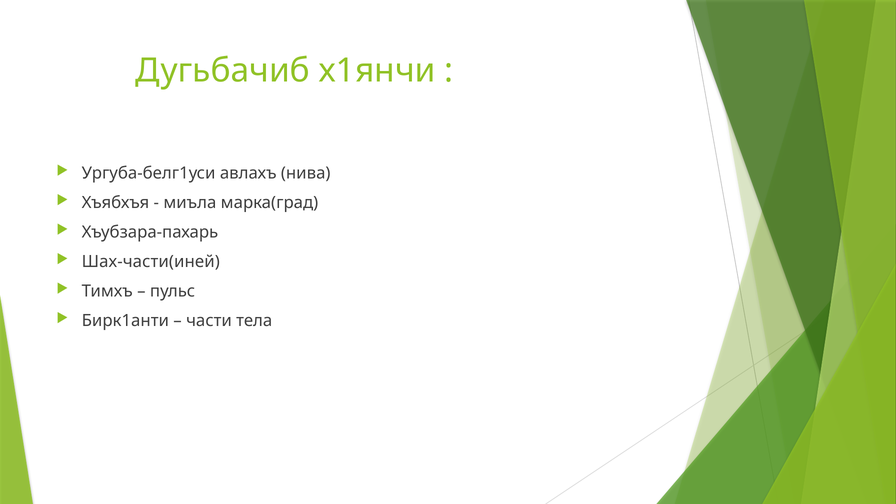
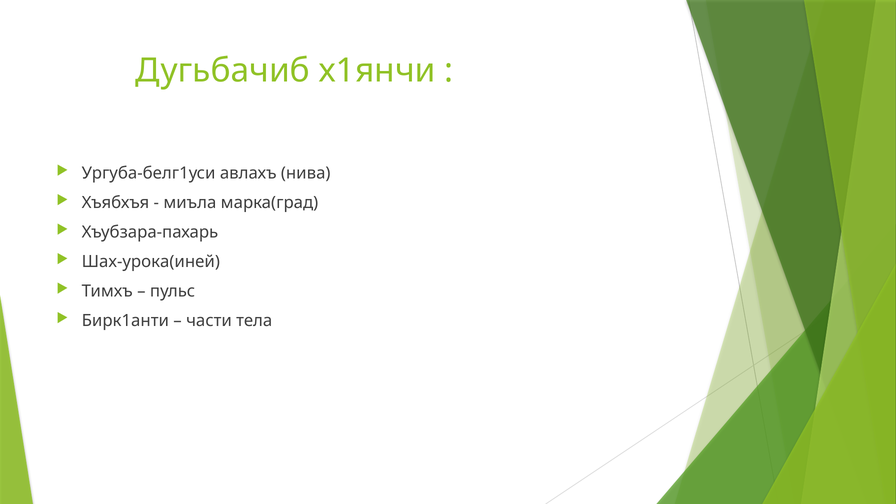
Шах-части(иней: Шах-части(иней -> Шах-урока(иней (151, 262)
